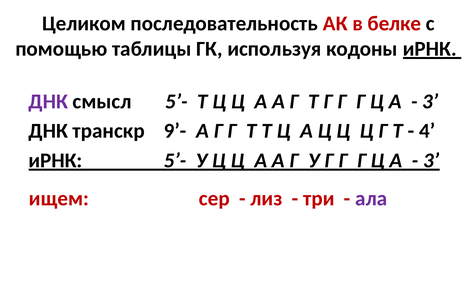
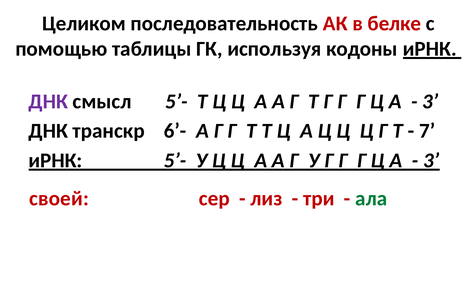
9’-: 9’- -> 6’- (175, 131)
4: 4 -> 7 (427, 131)
ищем: ищем -> своей (59, 199)
ала colour: purple -> green (371, 199)
